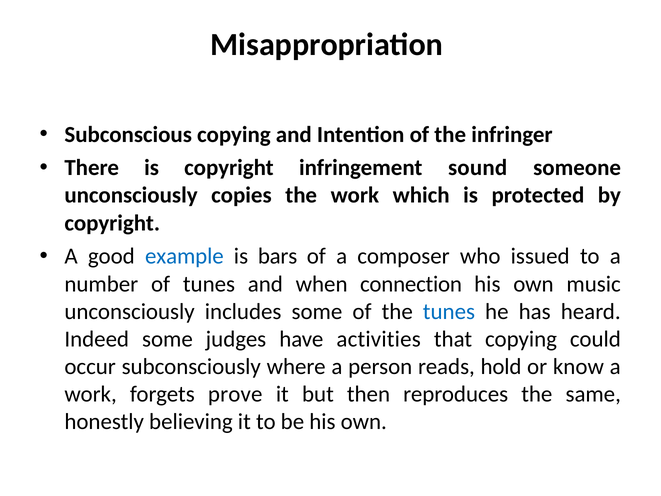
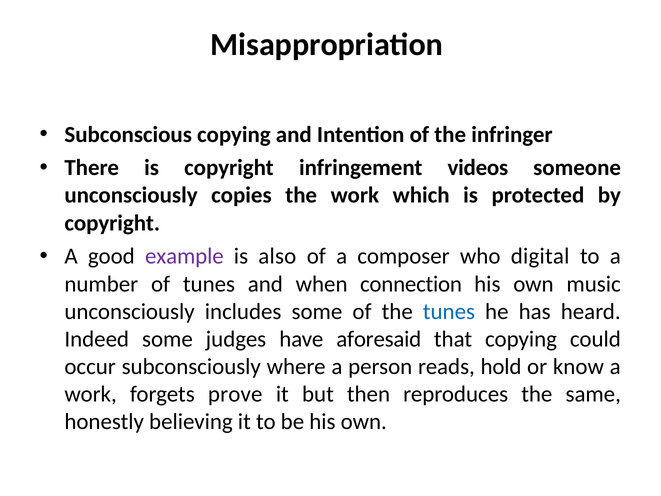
sound: sound -> videos (478, 168)
example colour: blue -> purple (184, 256)
bars: bars -> also (277, 256)
issued: issued -> digital (540, 256)
activities: activities -> aforesaid (379, 339)
